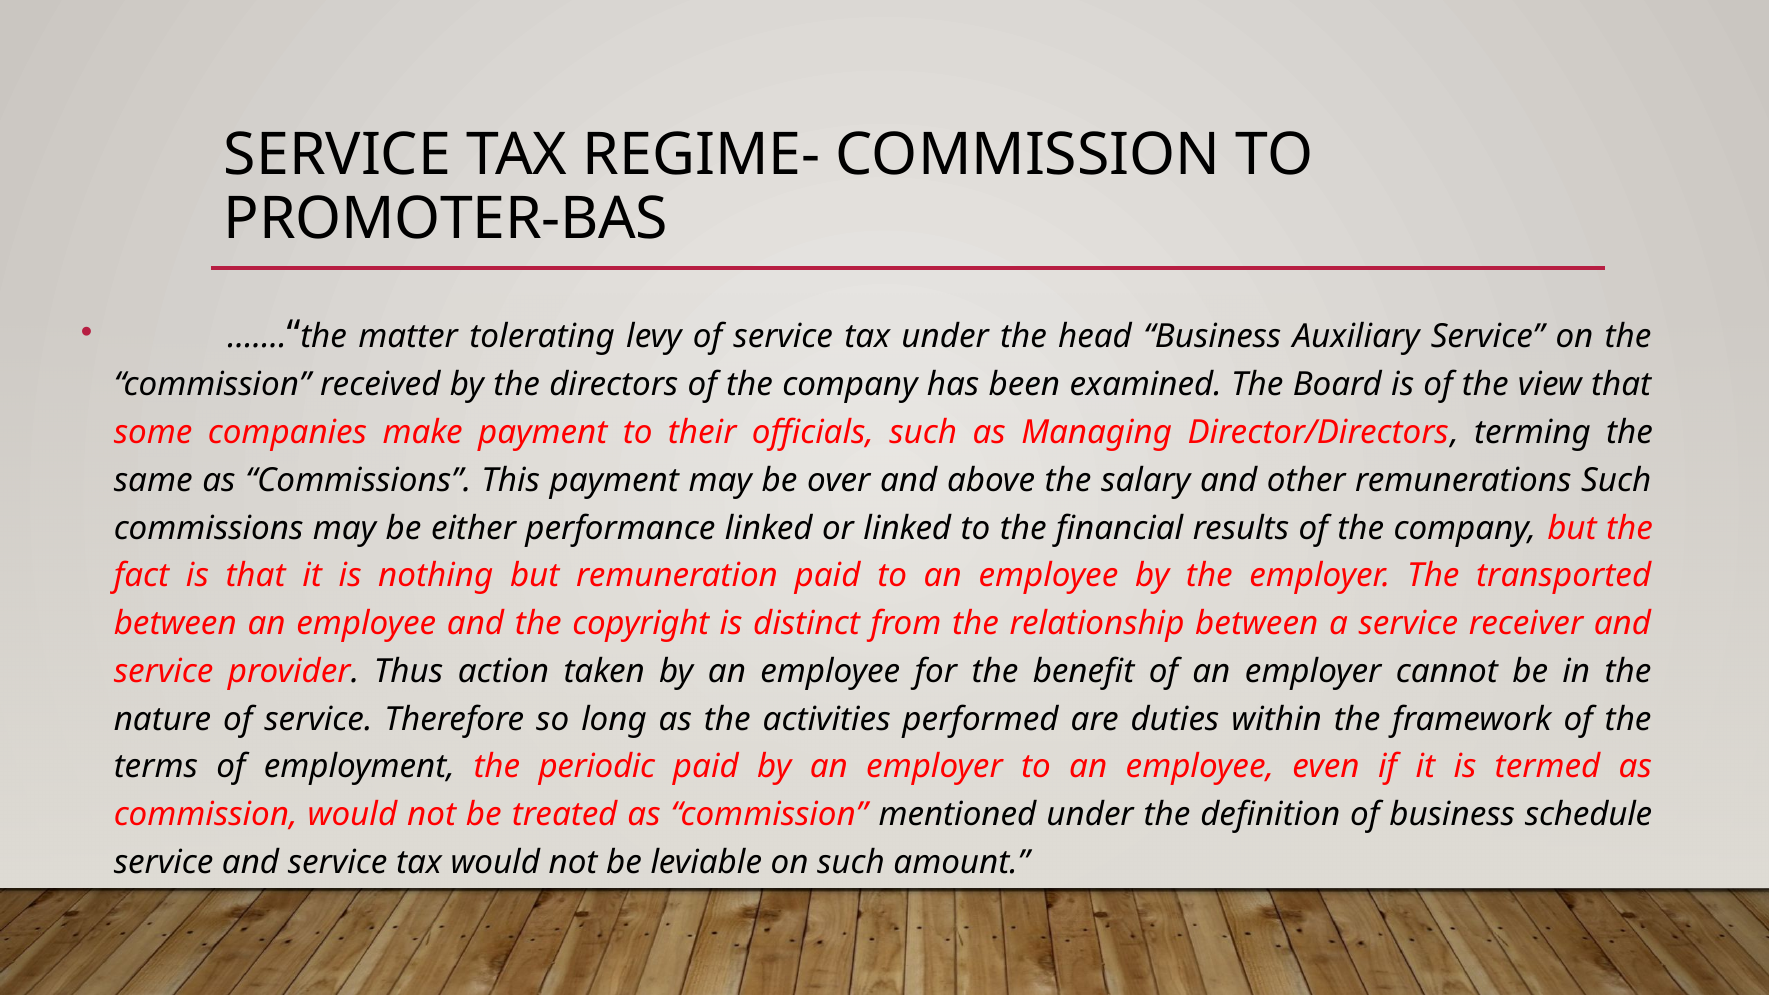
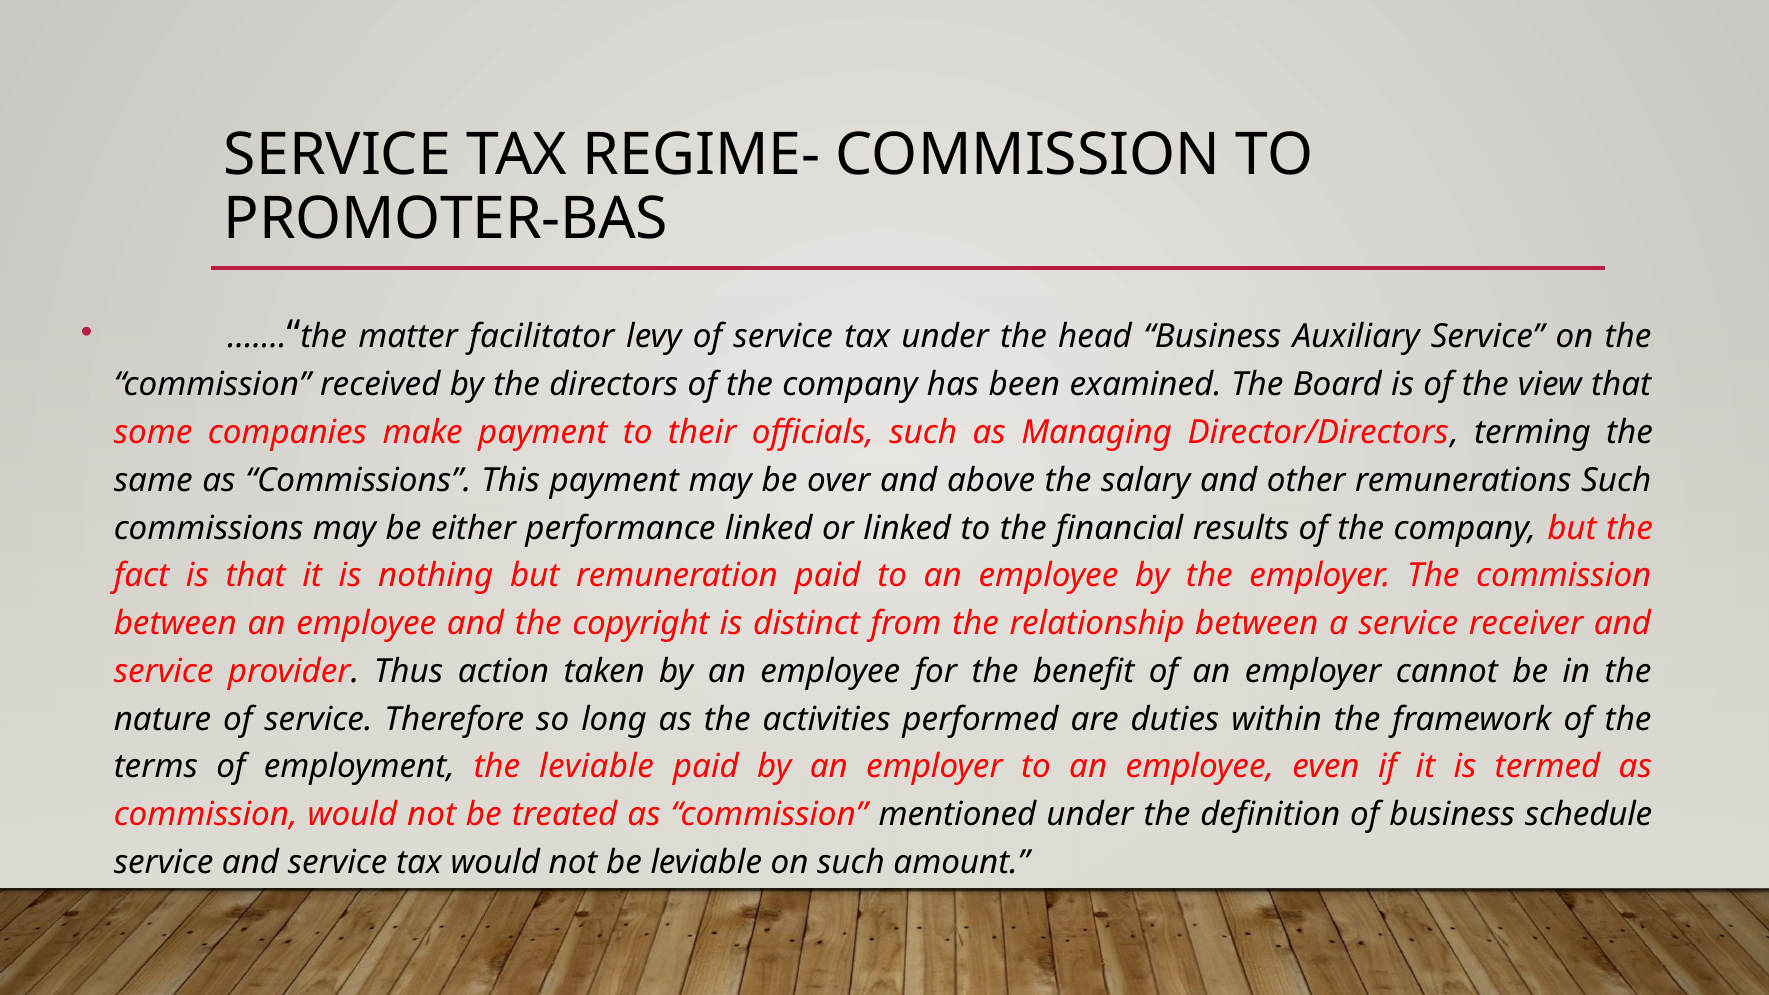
tolerating: tolerating -> facilitator (542, 336)
employer The transported: transported -> commission (1564, 576)
the periodic: periodic -> leviable (597, 767)
